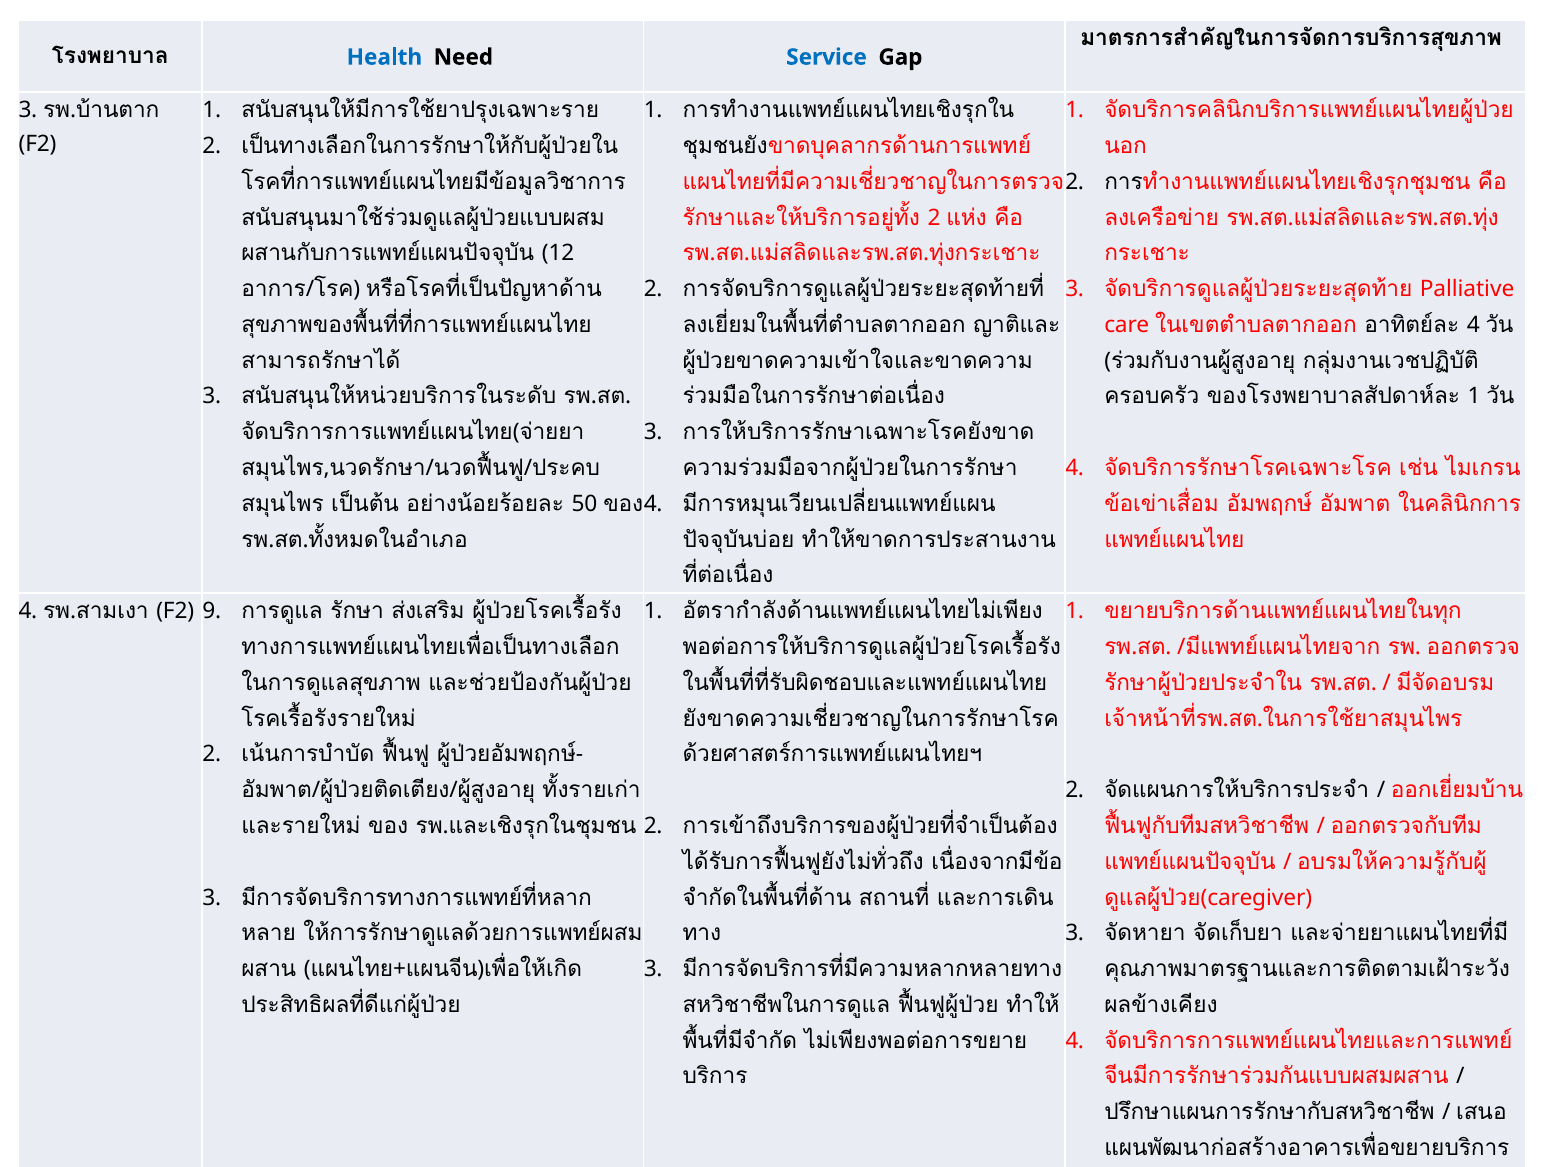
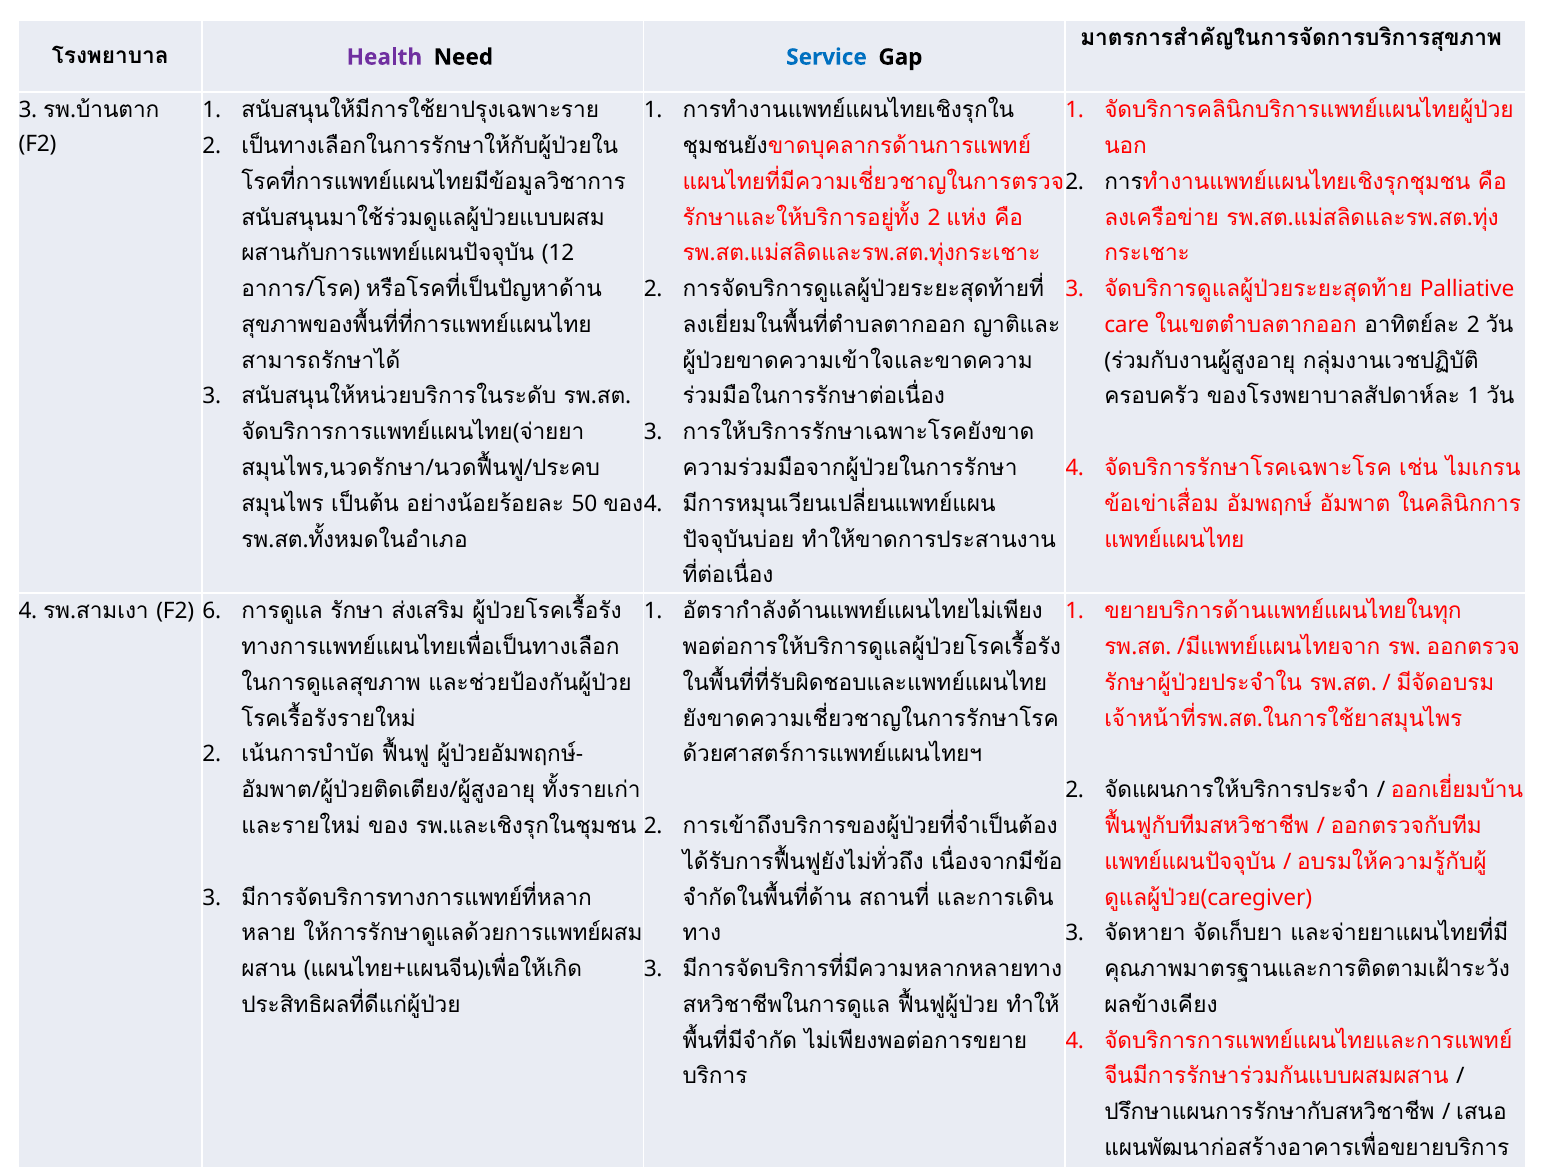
Health colour: blue -> purple (384, 57)
4: 4 -> 2 (1473, 325)
9: 9 -> 6 (212, 612)
